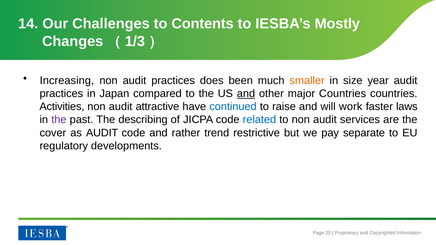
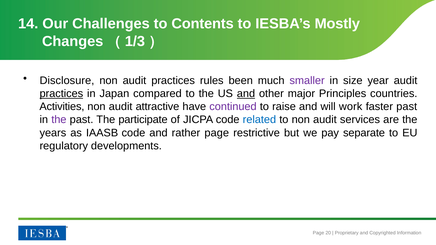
Increasing: Increasing -> Disclosure (67, 81)
does: does -> rules (212, 81)
smaller colour: orange -> purple (307, 81)
practices underline: none -> present (61, 94)
major Countries: Countries -> Principles (343, 94)
continued colour: blue -> purple (233, 107)
faster laws: laws -> past (407, 107)
describing: describing -> participate (143, 120)
cover: cover -> years (53, 133)
as AUDIT: AUDIT -> IAASB (102, 133)
rather trend: trend -> page (217, 133)
